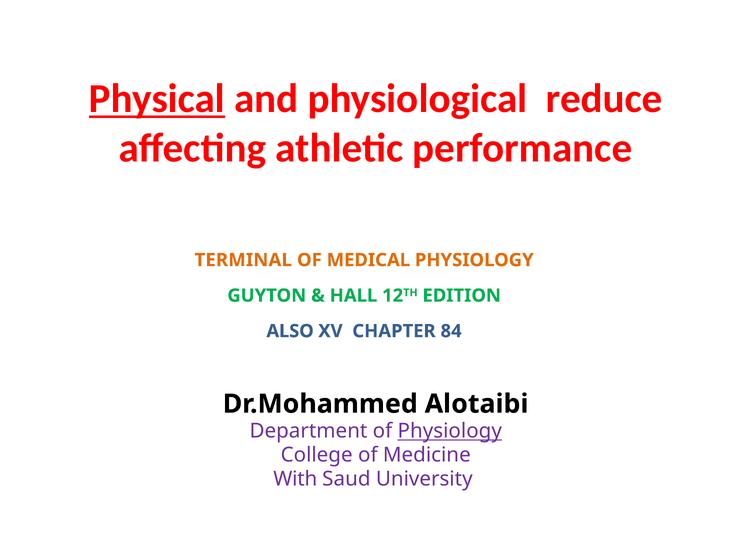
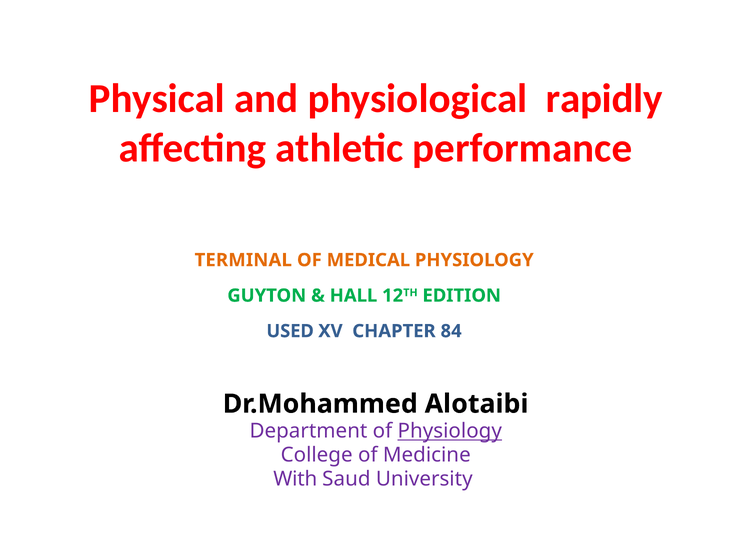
Physical underline: present -> none (157, 99)
reduce: reduce -> rapidly (604, 99)
ALSO: ALSO -> USED (290, 331)
